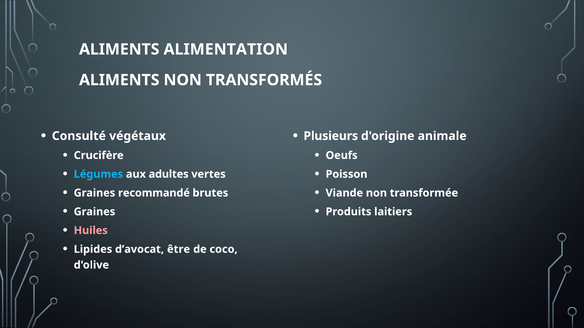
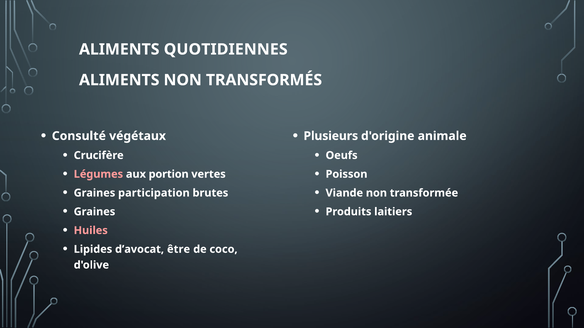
ALIMENTATION: ALIMENTATION -> QUOTIDIENNES (226, 49)
Légumes colour: light blue -> pink (98, 174)
adultes: adultes -> portion (169, 174)
recommandé: recommandé -> participation (154, 193)
